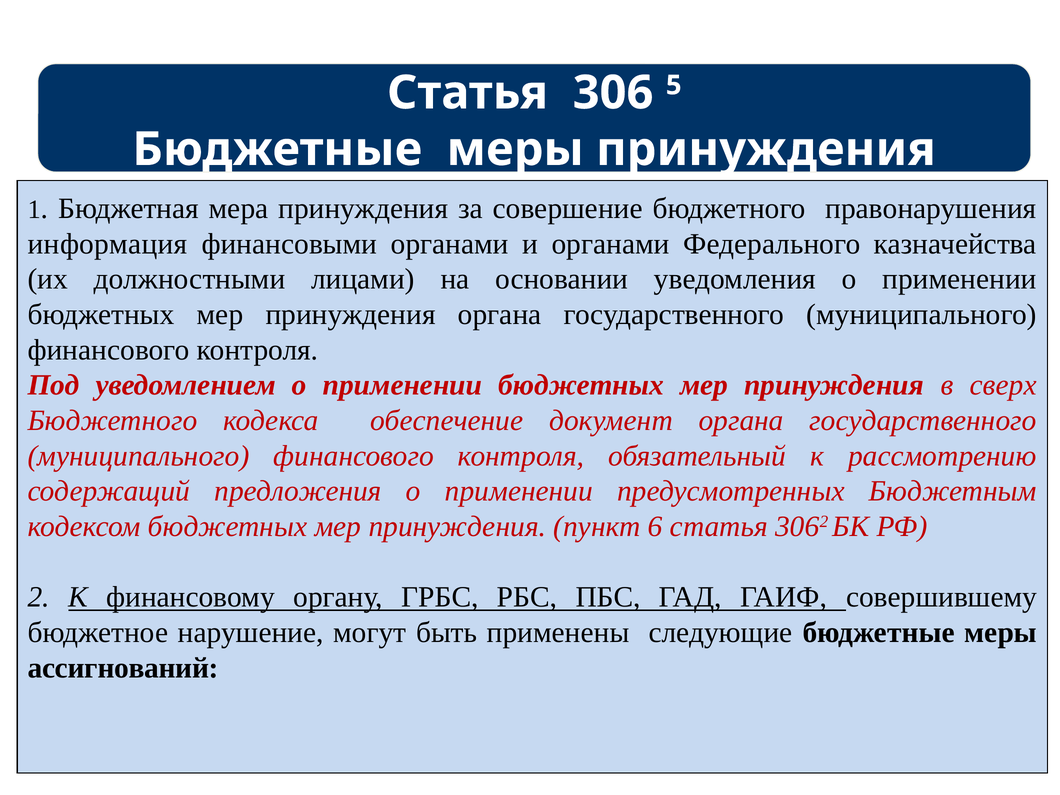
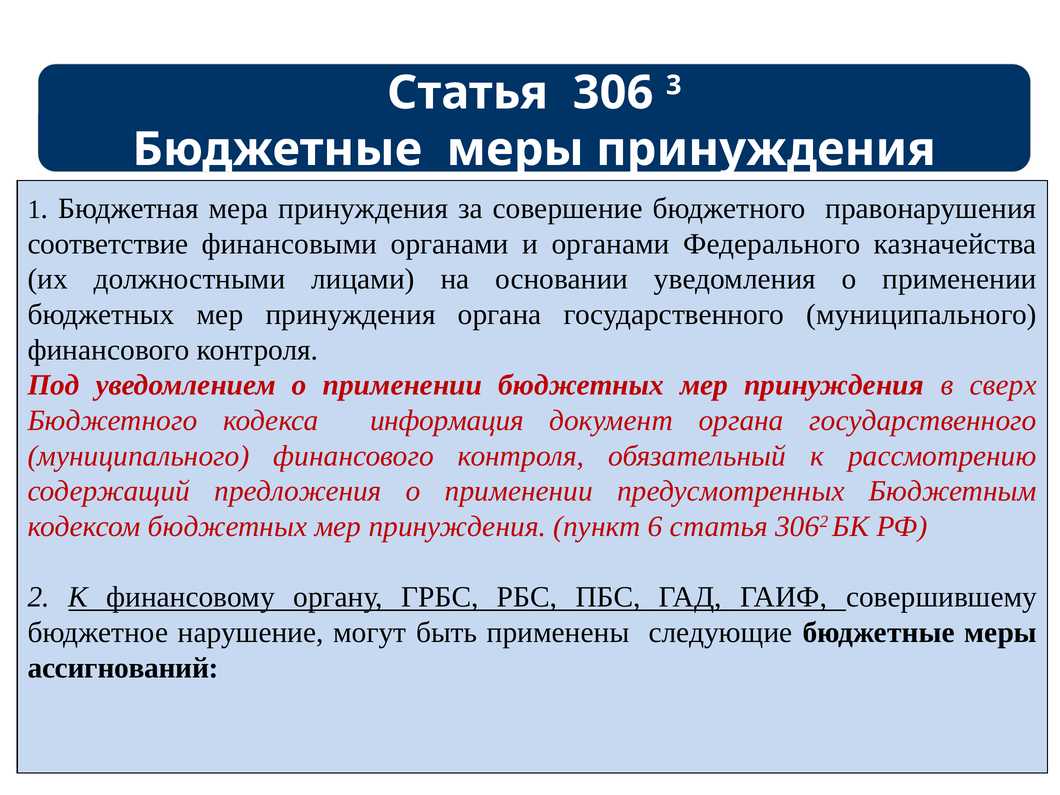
5: 5 -> 3 (674, 85)
информация: информация -> соответствие (108, 244)
обеспечение: обеспечение -> информация (447, 421)
